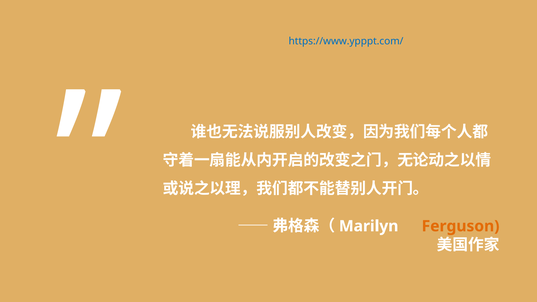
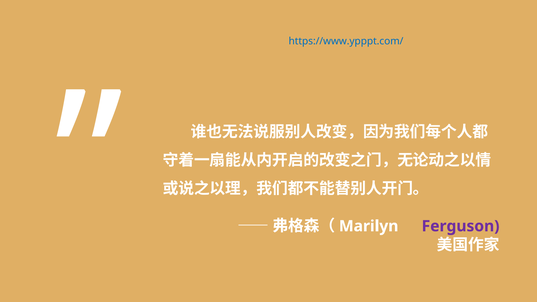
Ferguson colour: orange -> purple (461, 226)
